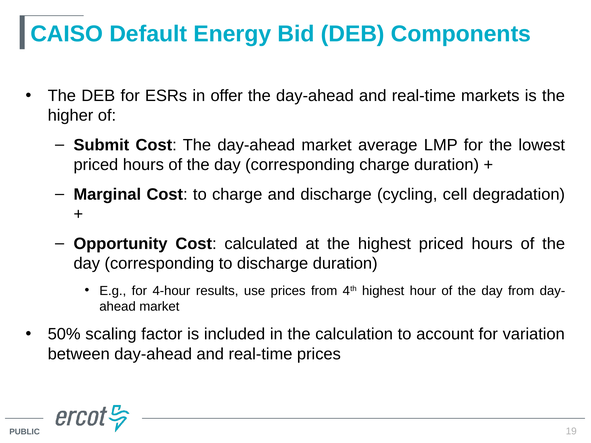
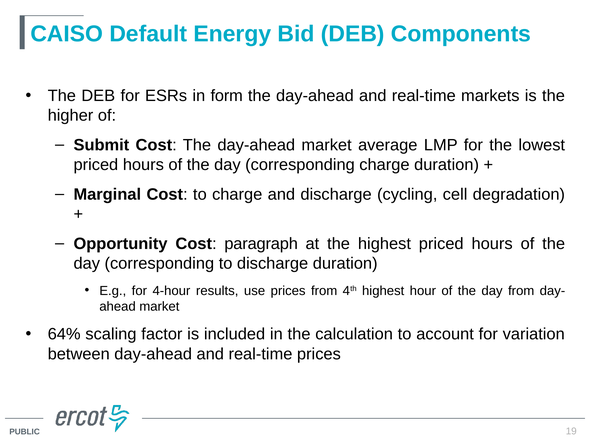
offer: offer -> form (227, 96)
calculated: calculated -> paragraph (261, 244)
50%: 50% -> 64% (64, 334)
